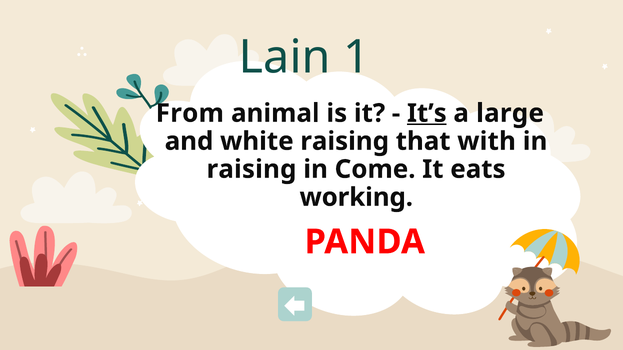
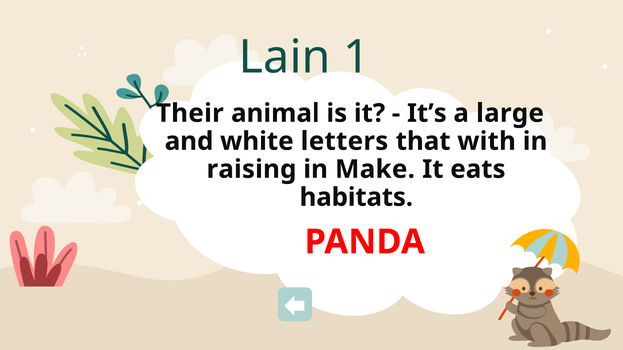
From: From -> Their (190, 113)
It’s underline: present -> none (427, 113)
white raising: raising -> letters (345, 141)
Come: Come -> Make (375, 169)
working: working -> habitats (356, 198)
